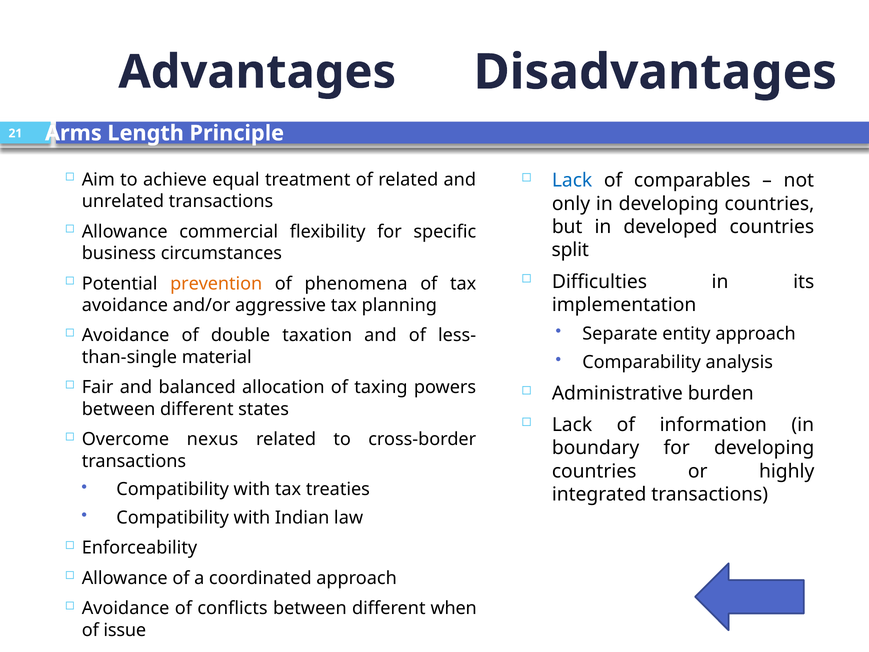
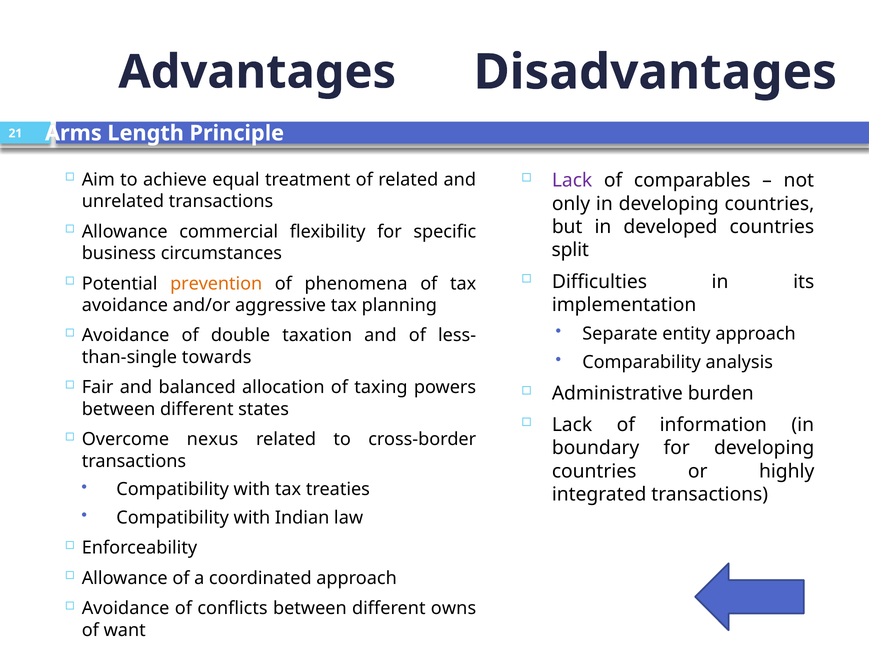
Lack colour: blue -> purple (572, 180)
material: material -> towards (217, 357)
when: when -> owns (454, 608)
issue: issue -> want (125, 630)
